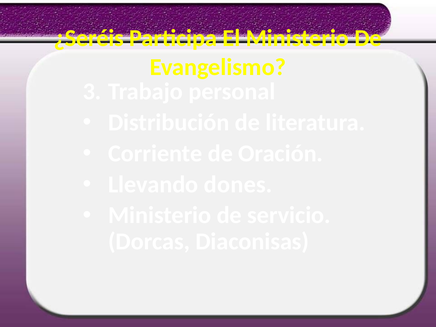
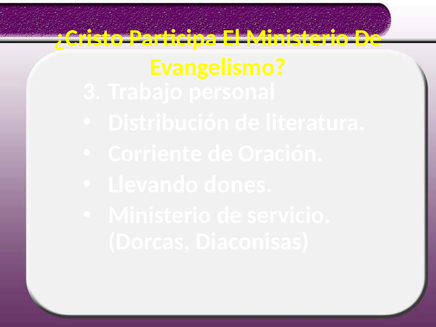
¿Seréis: ¿Seréis -> ¿Cristo (89, 38)
